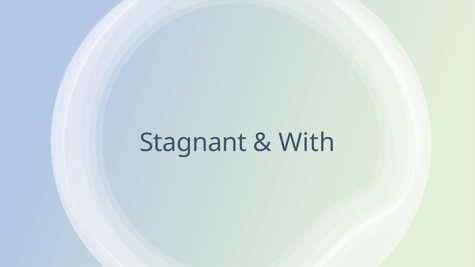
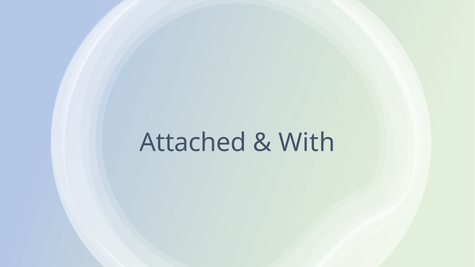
Stagnant: Stagnant -> Attached (193, 143)
